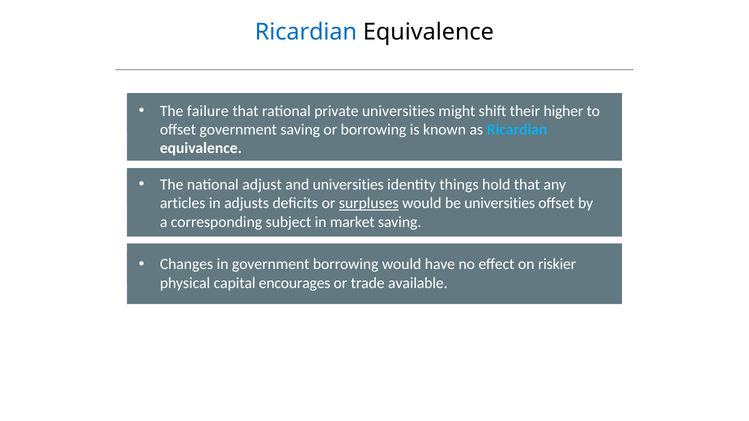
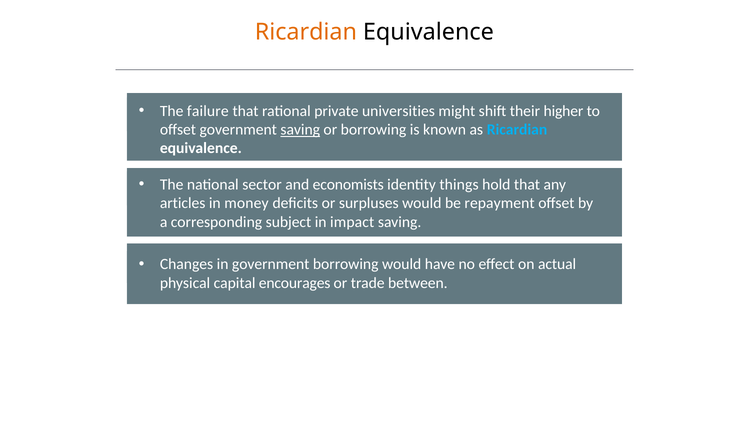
Ricardian colour: blue -> orange (306, 32)
saving underline: none -> present (300, 130)
adjust: adjust -> sector (262, 185)
and universities: universities -> economists (348, 185)
adjusts: adjusts -> money (246, 203)
surpluses underline: present -> none (369, 203)
be universities: universities -> repayment (500, 203)
in market: market -> impact (352, 222)
riskier: riskier -> actual (557, 265)
available: available -> between (418, 283)
